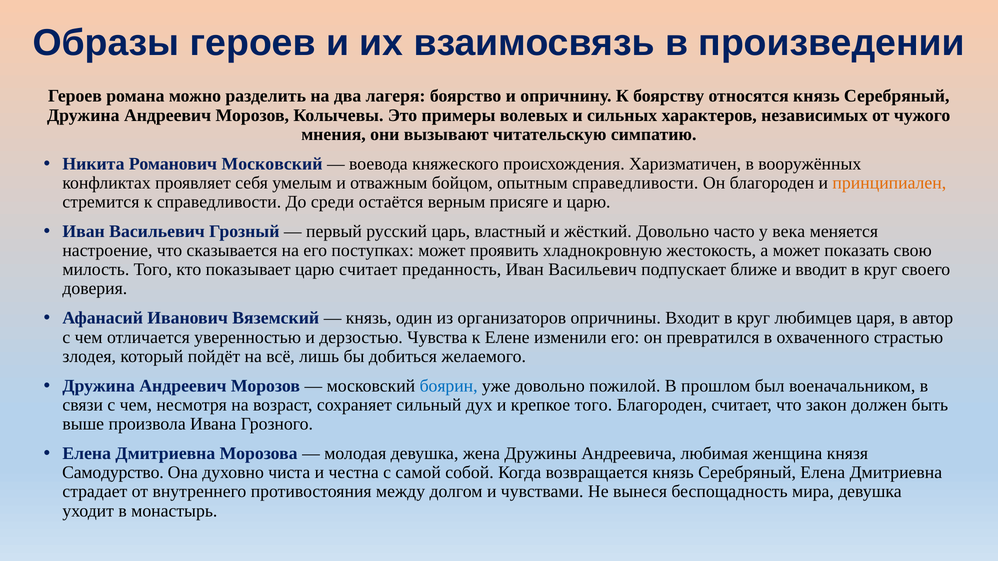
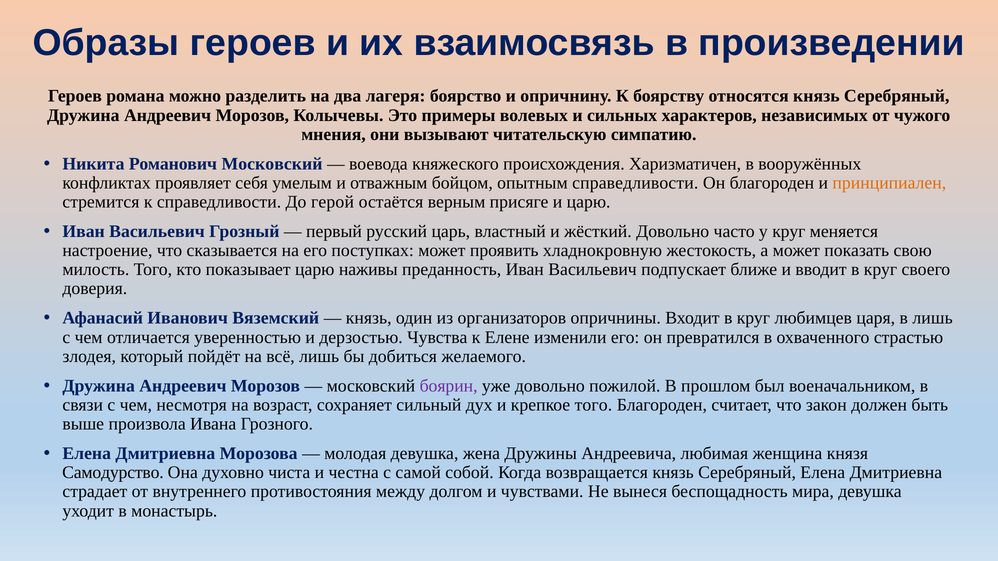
среди: среди -> герой (333, 202)
у века: века -> круг (789, 232)
царю считает: считает -> наживы (368, 270)
в автор: автор -> лишь (933, 318)
боярин colour: blue -> purple (449, 386)
